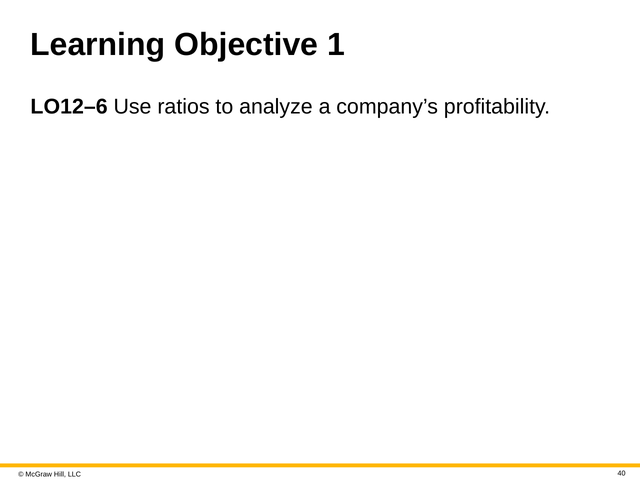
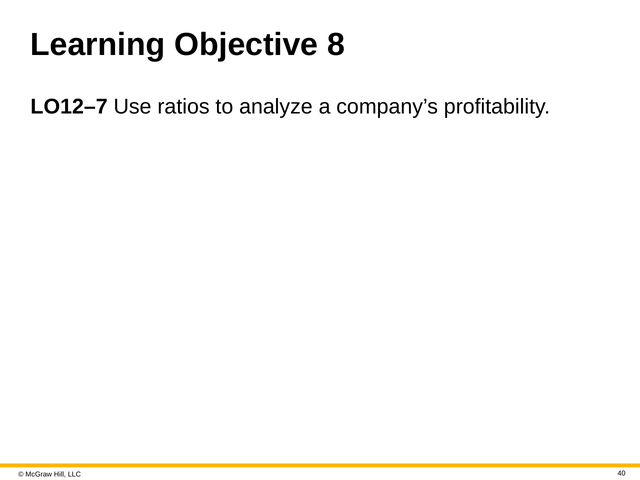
1: 1 -> 8 (336, 45)
O12–6: O12–6 -> O12–7 (76, 107)
